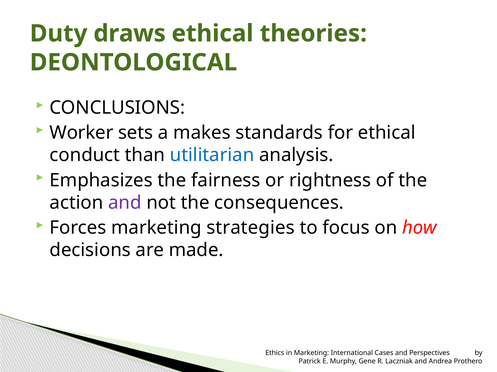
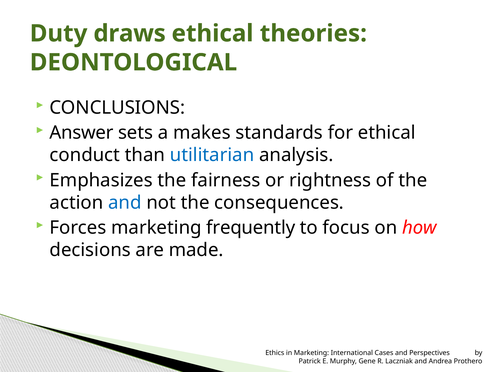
Worker: Worker -> Answer (82, 133)
and colour: purple -> blue (125, 203)
strategies: strategies -> frequently (251, 228)
